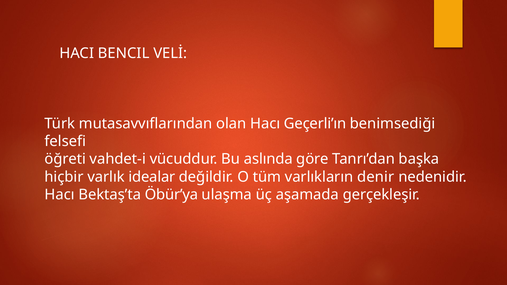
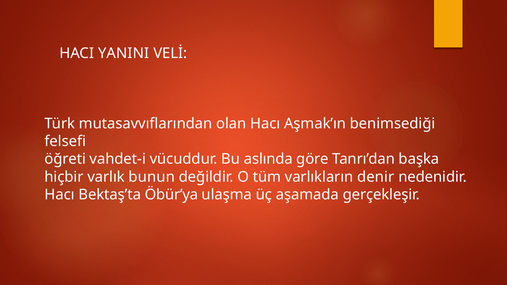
BENCIL: BENCIL -> YANINI (124, 53)
Geçerli’ın: Geçerli’ın -> Aşmak’ın (315, 124)
idealar: idealar -> bunun (152, 177)
